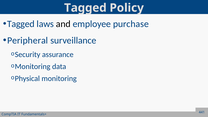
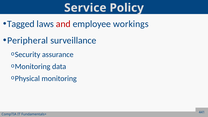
Tagged: Tagged -> Service (85, 8)
and colour: black -> red (63, 24)
purchase: purchase -> workings (131, 24)
